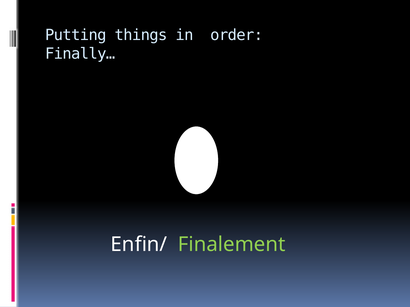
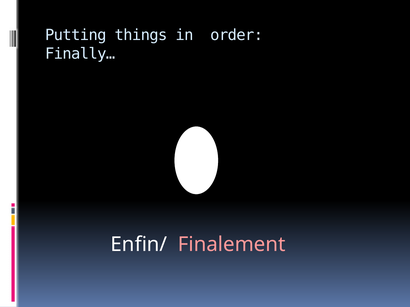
Finalement colour: light green -> pink (232, 245)
